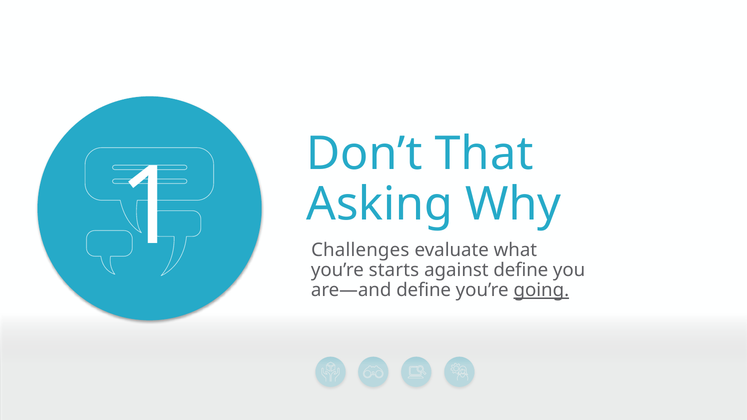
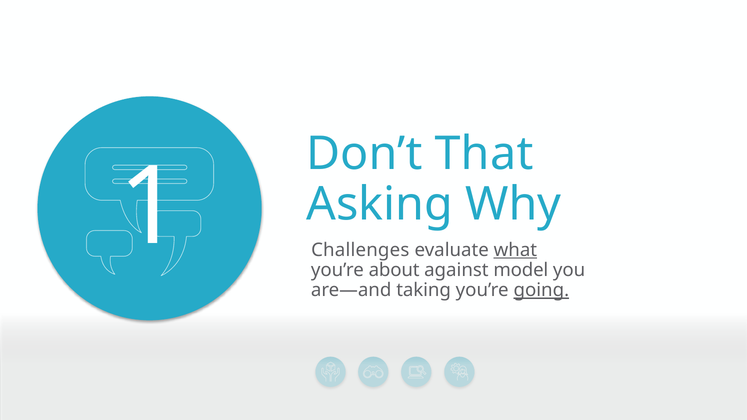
what underline: none -> present (515, 250)
starts: starts -> about (394, 270)
against define: define -> model (521, 270)
are—and define: define -> taking (424, 290)
